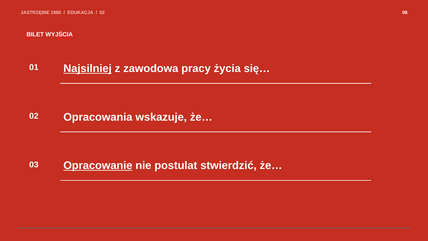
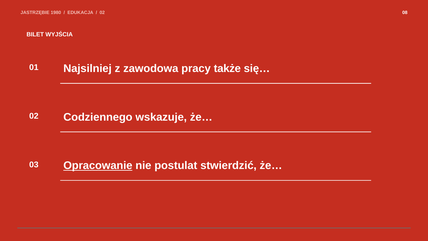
Najsilniej underline: present -> none (87, 68)
życia: życia -> także (227, 68)
Opracowania: Opracowania -> Codziennego (98, 117)
